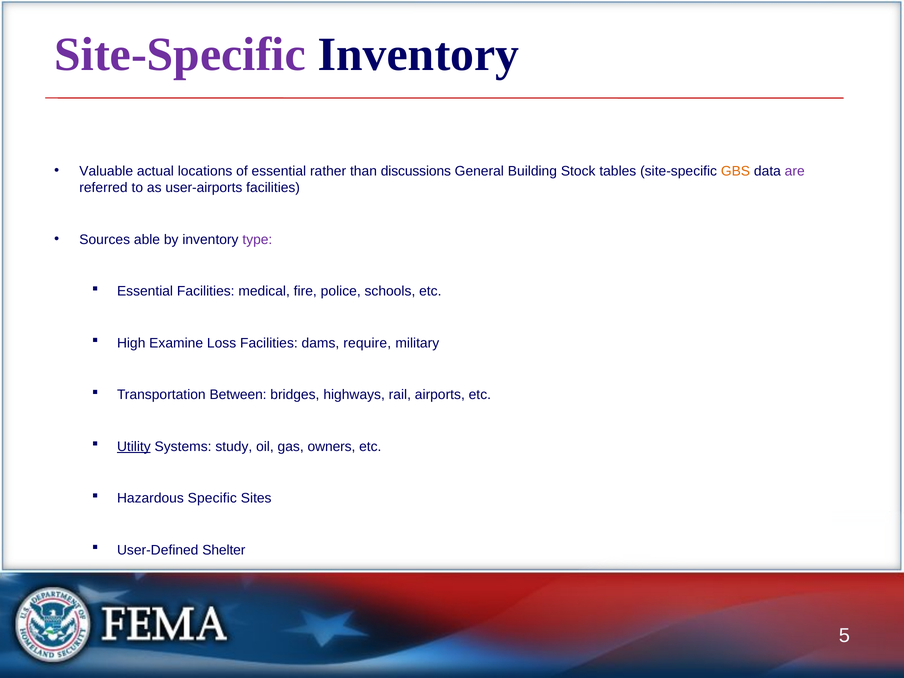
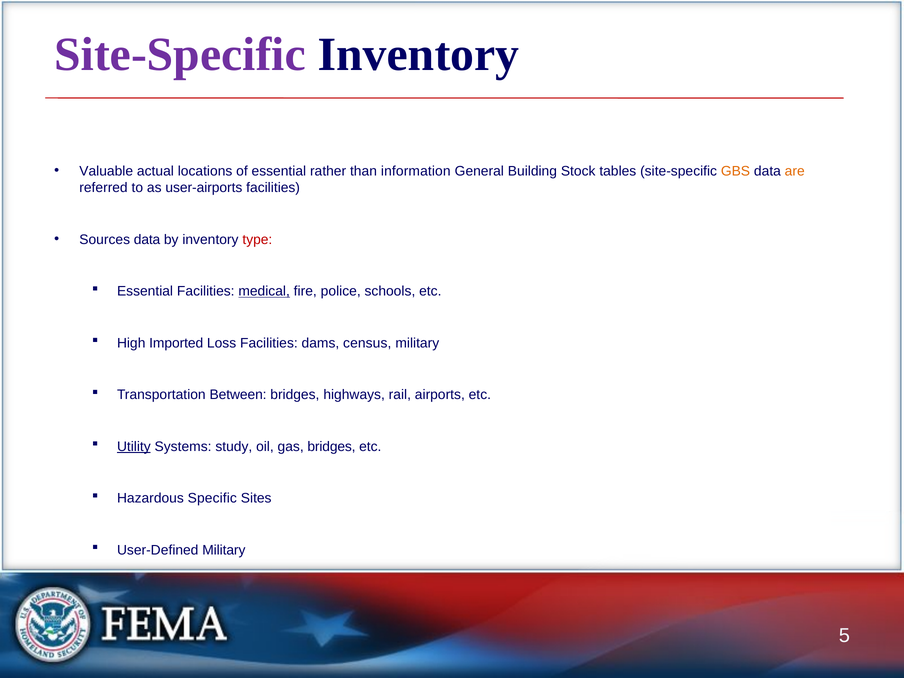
discussions: discussions -> information (416, 171)
are colour: purple -> orange (795, 171)
Sources able: able -> data (147, 239)
type colour: purple -> red (257, 239)
medical underline: none -> present (264, 291)
Examine: Examine -> Imported (176, 343)
require: require -> census (367, 343)
gas owners: owners -> bridges (331, 446)
User-Defined Shelter: Shelter -> Military (224, 550)
